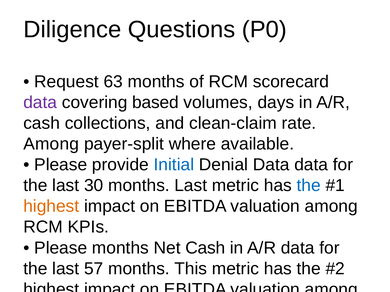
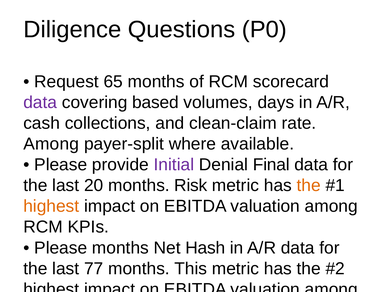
63: 63 -> 65 (113, 82)
Initial colour: blue -> purple (174, 165)
Denial Data: Data -> Final (271, 165)
30: 30 -> 20 (94, 186)
months Last: Last -> Risk (191, 186)
the colour: blue -> orange (309, 186)
Net Cash: Cash -> Hash (205, 248)
57: 57 -> 77 (94, 269)
